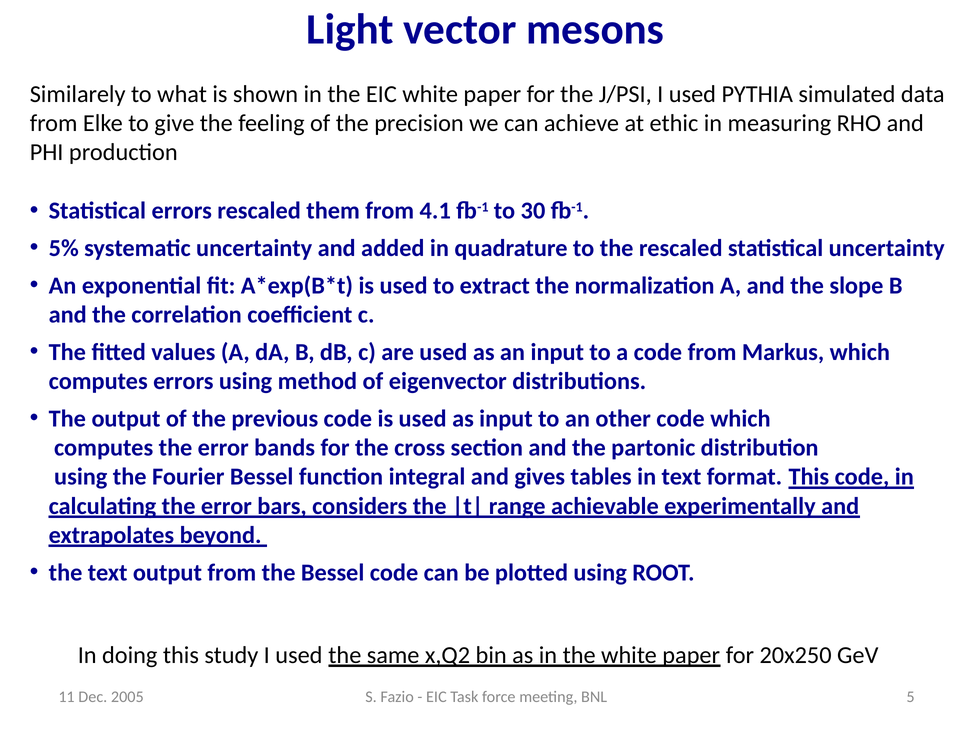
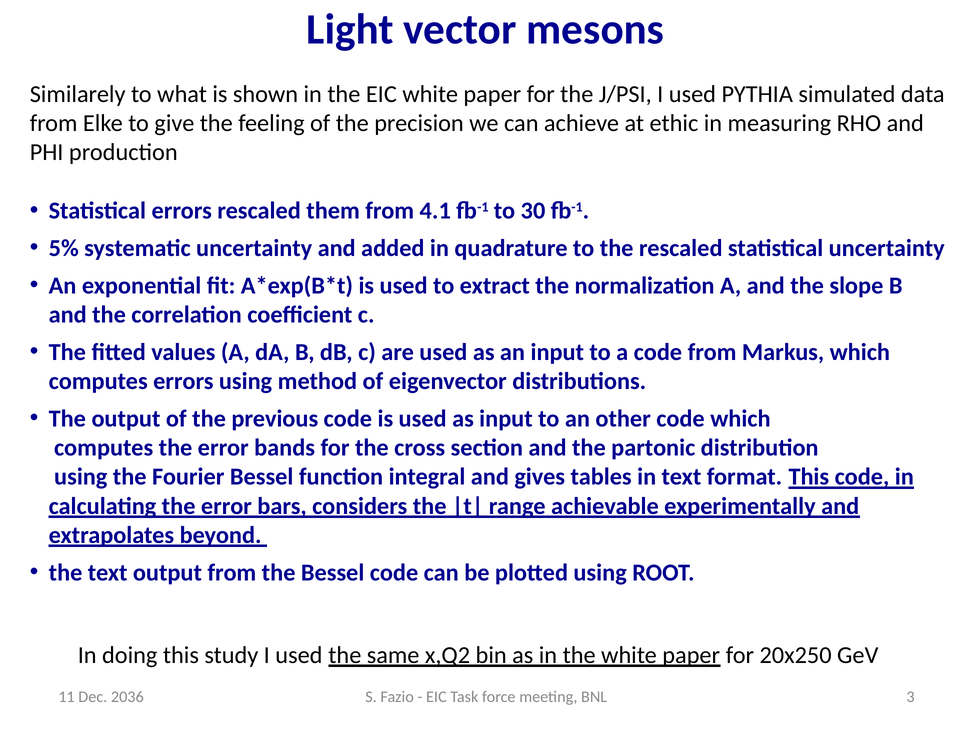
5: 5 -> 3 (911, 697)
2005: 2005 -> 2036 (127, 697)
